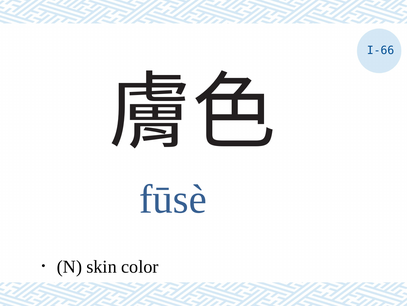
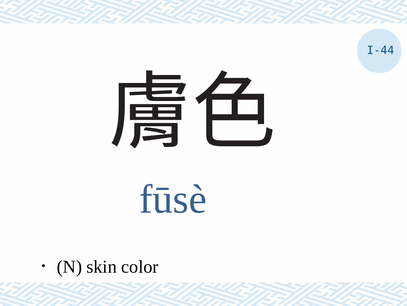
I-66: I-66 -> I-44 (381, 50)
